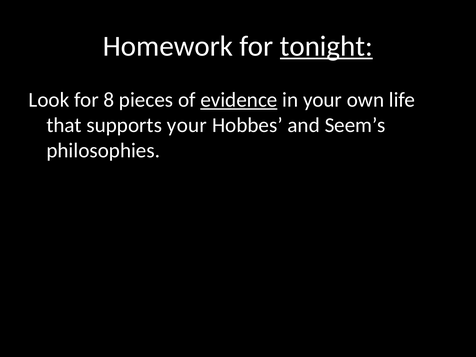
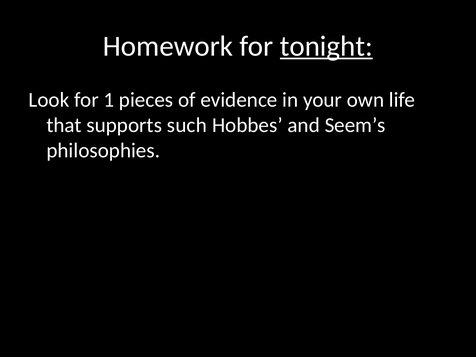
8: 8 -> 1 (109, 100)
evidence underline: present -> none (239, 100)
supports your: your -> such (187, 125)
